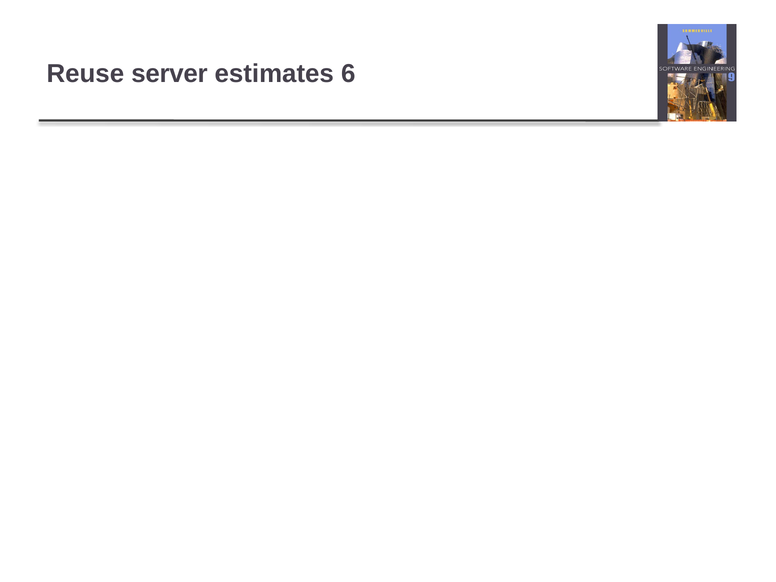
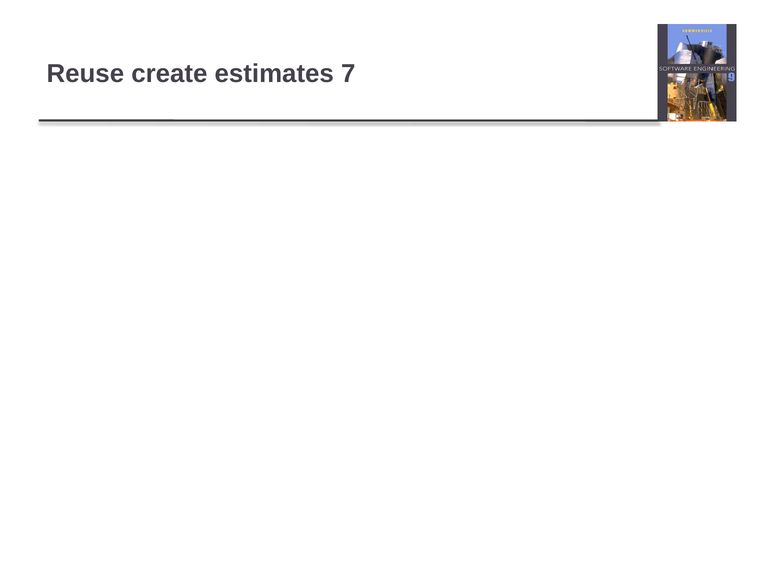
server: server -> create (169, 74)
6: 6 -> 7 (348, 74)
